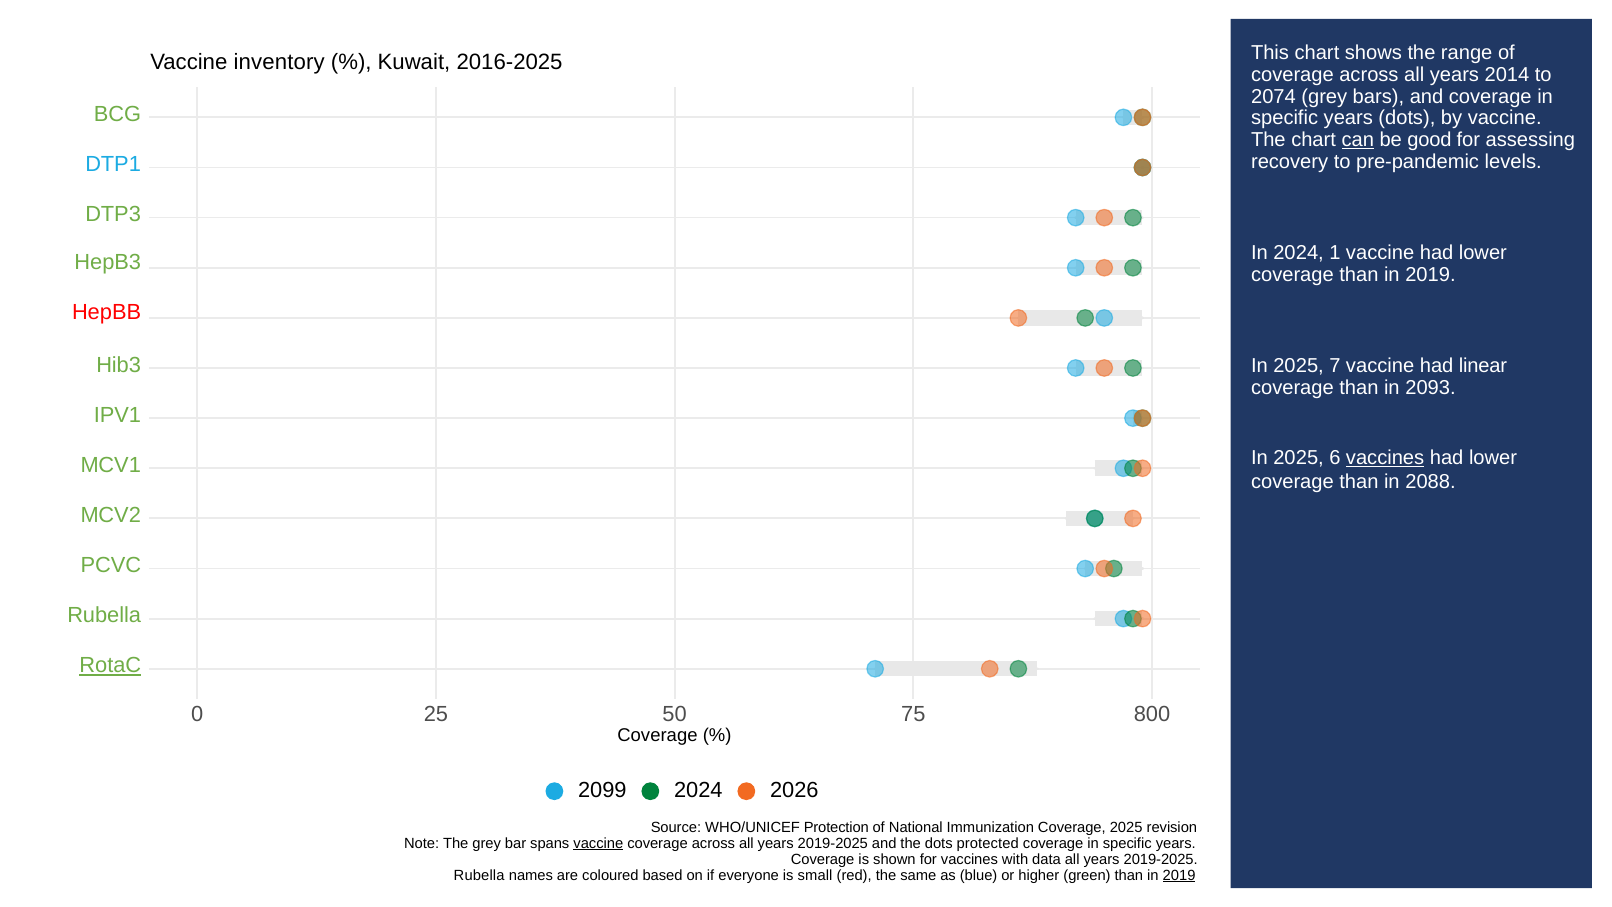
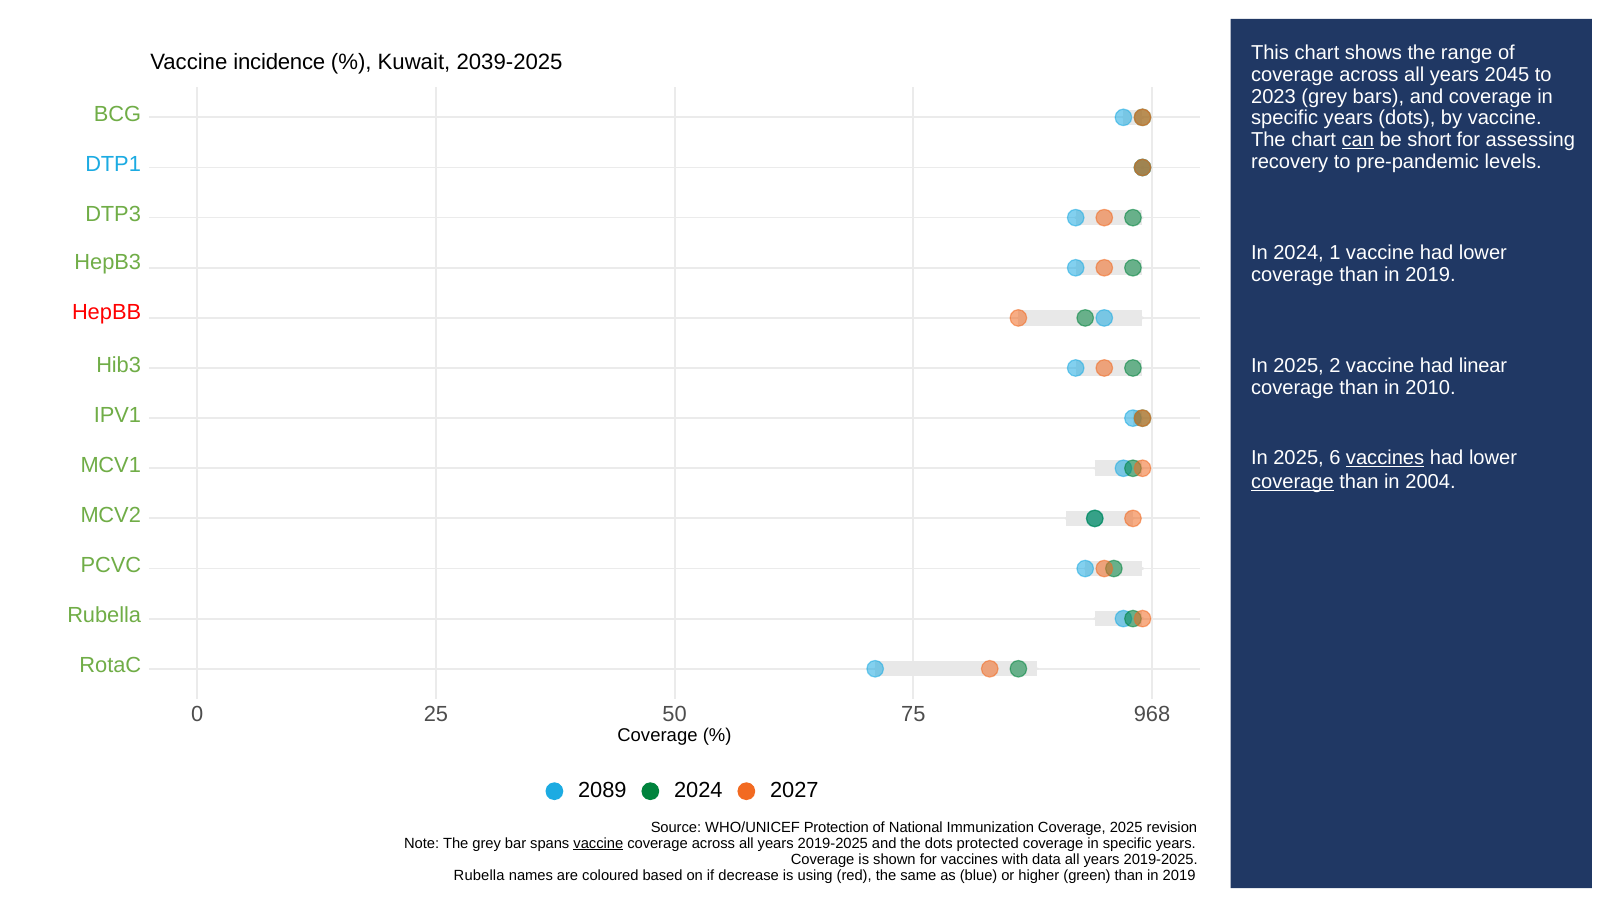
inventory: inventory -> incidence (279, 62)
2016-2025: 2016-2025 -> 2039-2025 (510, 62)
2014: 2014 -> 2045 (1507, 75)
2074: 2074 -> 2023 (1273, 97)
good: good -> short (1429, 140)
7: 7 -> 2 (1335, 366)
2093: 2093 -> 2010 (1430, 387)
coverage underline: none -> present (1292, 482)
2088: 2088 -> 2004 (1430, 482)
RotaC underline: present -> none (110, 665)
800: 800 -> 968 (1152, 714)
2099: 2099 -> 2089 (602, 790)
2026: 2026 -> 2027 (794, 790)
everyone: everyone -> decrease (749, 875)
small: small -> using (815, 875)
2019 underline: present -> none (1179, 875)
